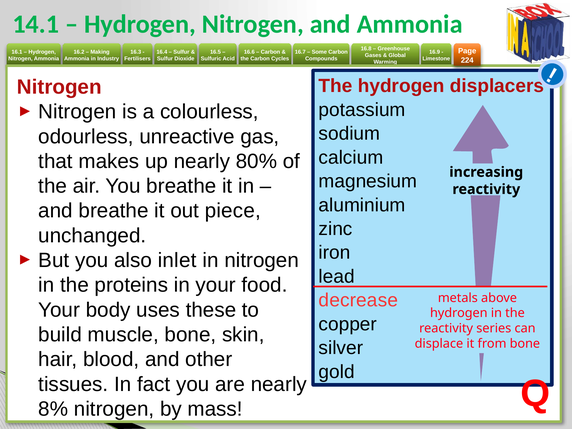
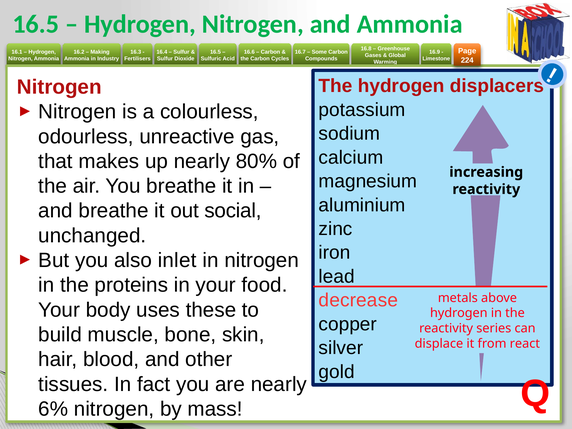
14.1: 14.1 -> 16.5 (36, 24)
piece: piece -> social (233, 211)
from bone: bone -> react (525, 344)
8%: 8% -> 6% (53, 409)
